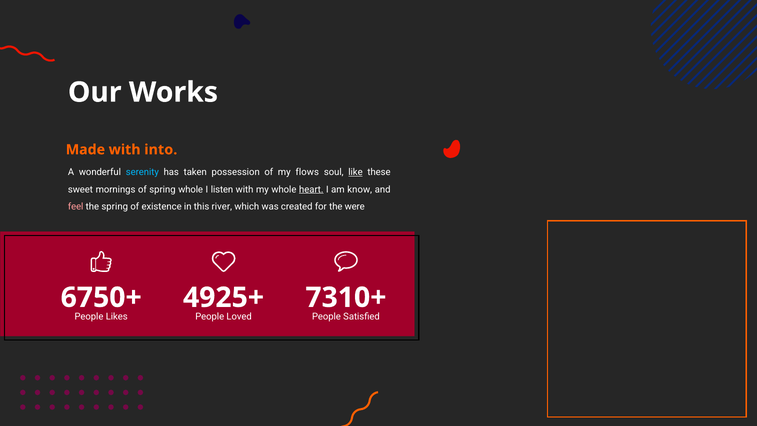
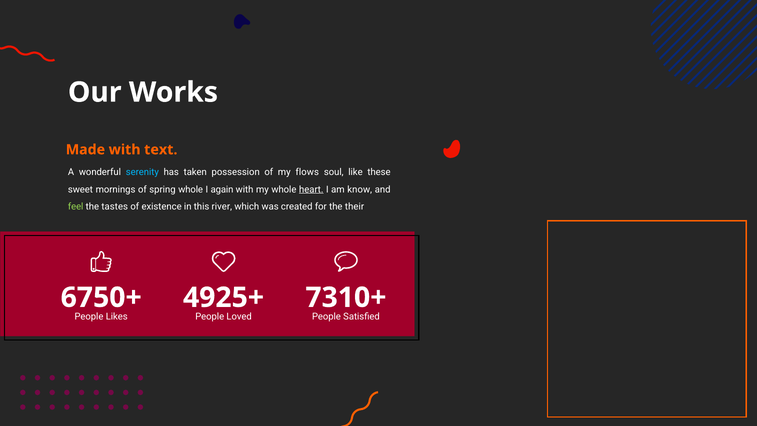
into: into -> text (161, 150)
like underline: present -> none (355, 172)
listen: listen -> again (222, 189)
feel colour: pink -> light green (76, 206)
the spring: spring -> tastes (115, 206)
were: were -> their (355, 206)
